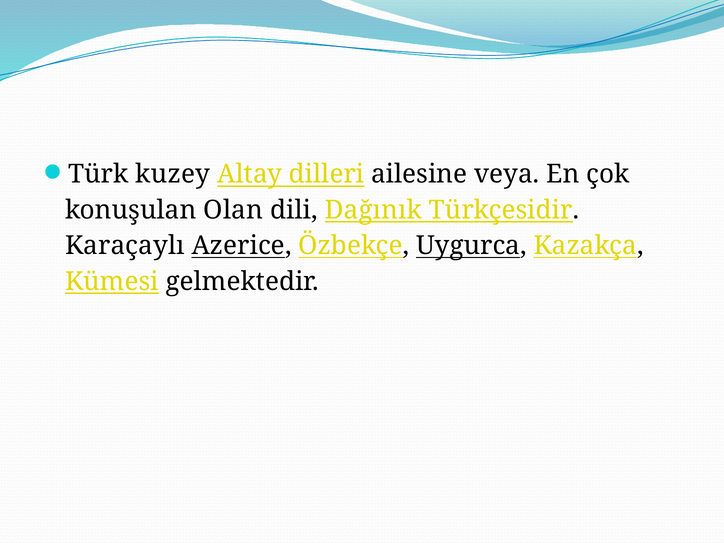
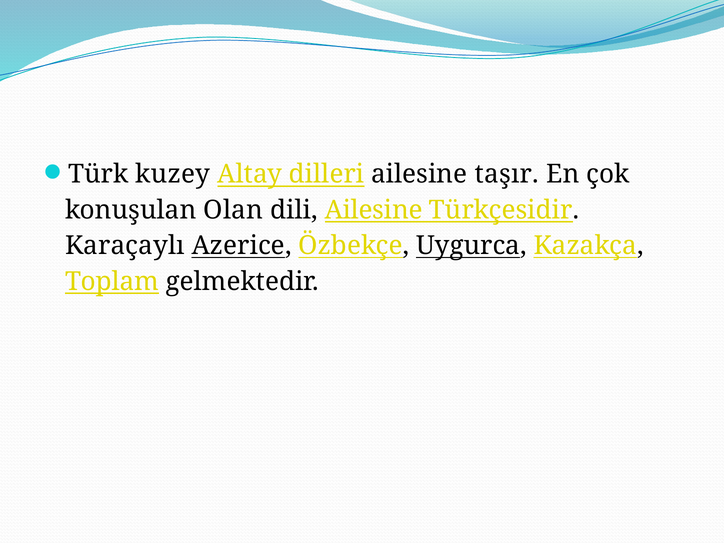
veya: veya -> taşır (507, 174)
dili Dağınık: Dağınık -> Ailesine (374, 210)
Kümesi: Kümesi -> Toplam (112, 281)
